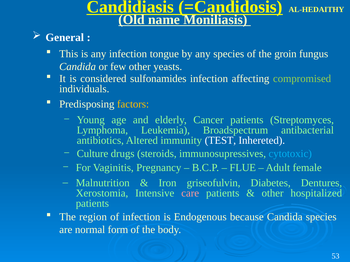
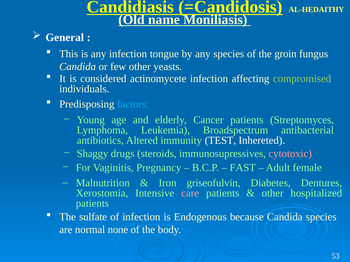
sulfonamides: sulfonamides -> actinomycete (158, 79)
factors colour: yellow -> light blue (133, 104)
Culture: Culture -> Shaggy (93, 154)
cytotoxic colour: light blue -> pink (290, 154)
FLUE: FLUE -> FAST (243, 168)
region: region -> sulfate (93, 217)
form: form -> none (118, 230)
